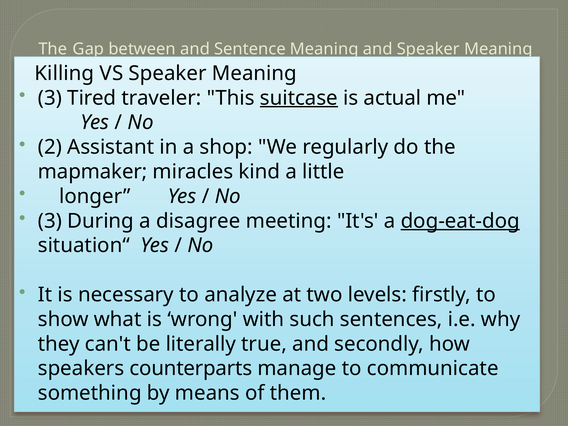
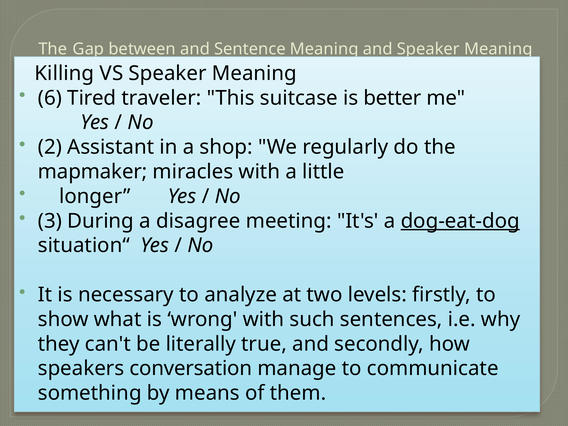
3: 3 -> 6 (50, 98)
suitcase underline: present -> none (299, 98)
actual: actual -> better (392, 98)
miracles kind: kind -> with (259, 172)
counterparts: counterparts -> conversation (191, 369)
